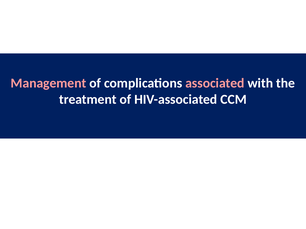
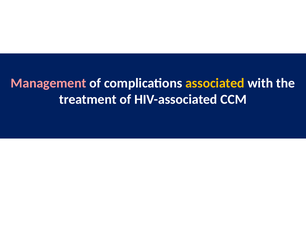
associated colour: pink -> yellow (215, 83)
